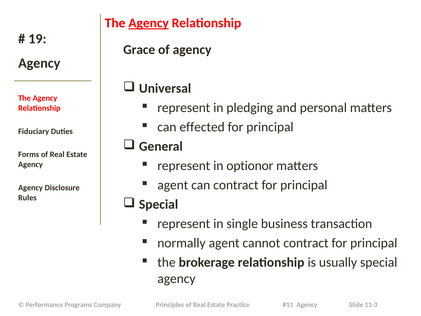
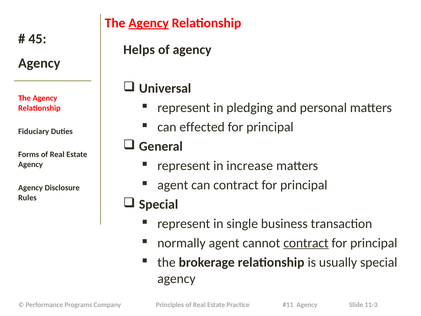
19: 19 -> 45 (37, 39)
Grace: Grace -> Helps (139, 50)
optionor: optionor -> increase (250, 166)
contract underline: none -> present (306, 243)
